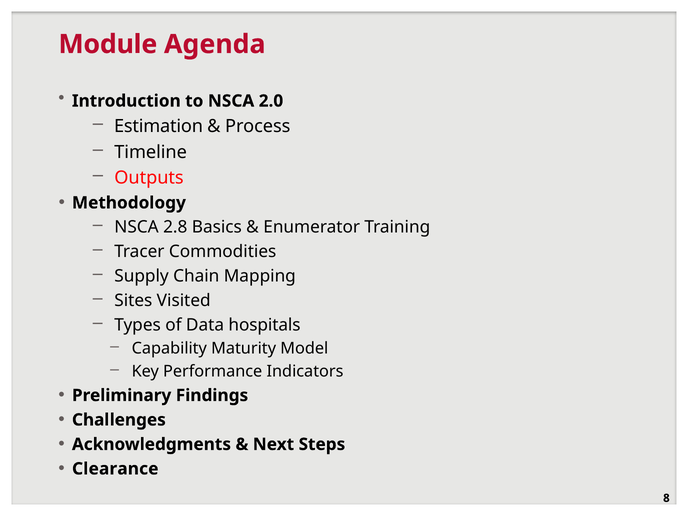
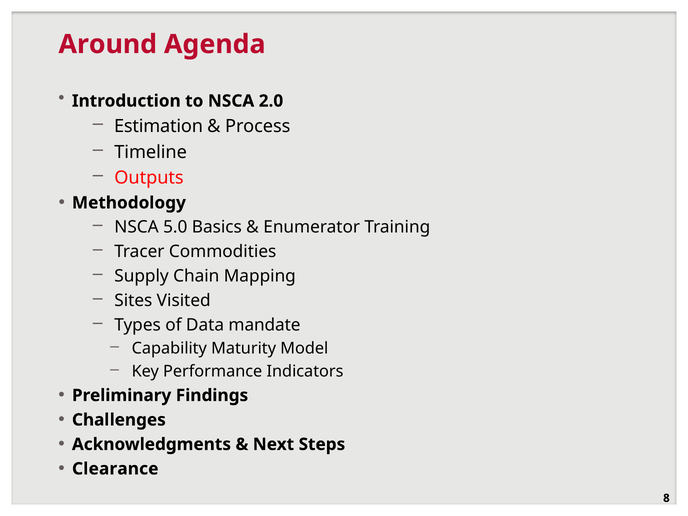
Module: Module -> Around (108, 44)
2.8: 2.8 -> 5.0 (175, 227)
hospitals: hospitals -> mandate (265, 325)
